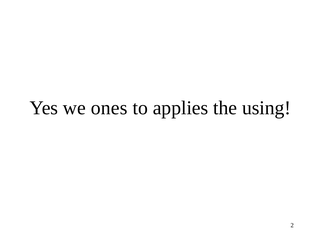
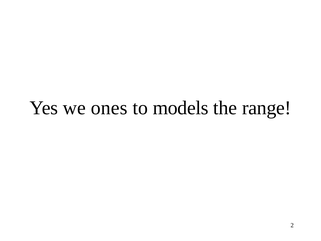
applies: applies -> models (181, 108)
using: using -> range (267, 108)
